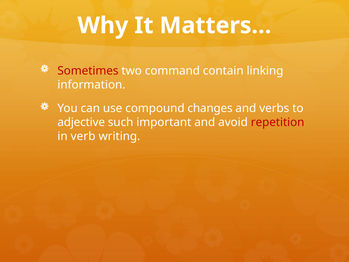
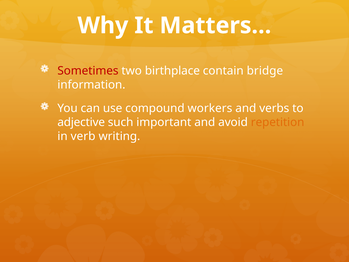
command: command -> birthplace (172, 71)
linking: linking -> bridge (265, 71)
changes: changes -> workers (210, 108)
repetition colour: red -> orange (278, 122)
